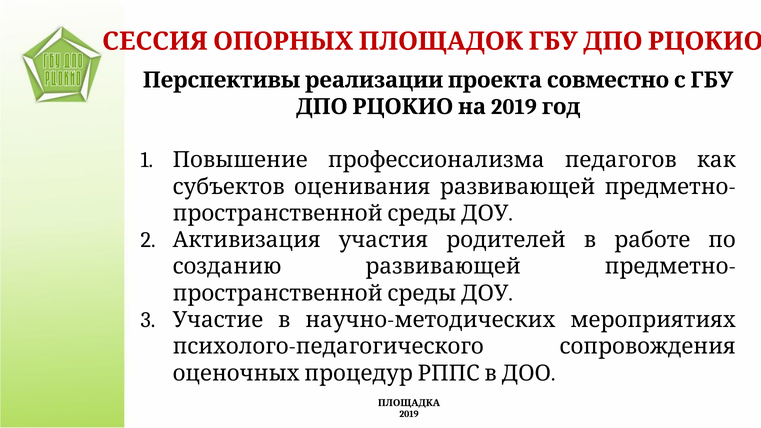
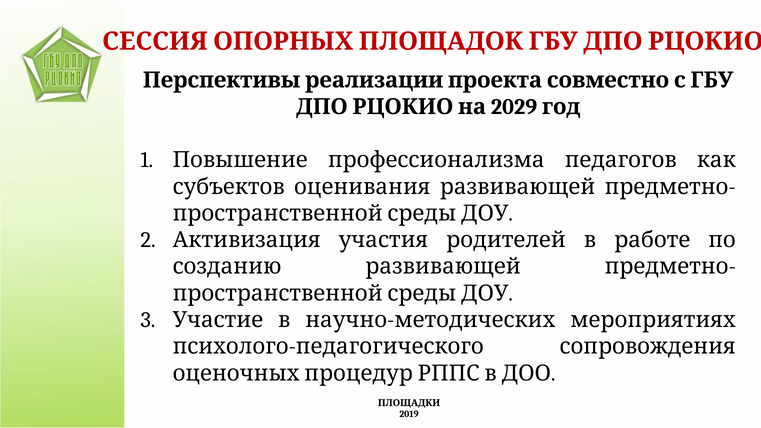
2019: 2019 -> 2029 (514, 107)
ПЛОЩАДКА: ПЛОЩАДКА -> ПЛОЩАДКИ (409, 403)
